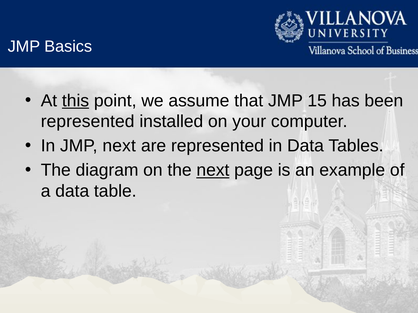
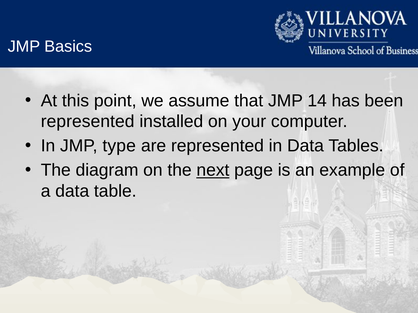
this underline: present -> none (76, 101)
15: 15 -> 14 (317, 101)
JMP next: next -> type (119, 146)
